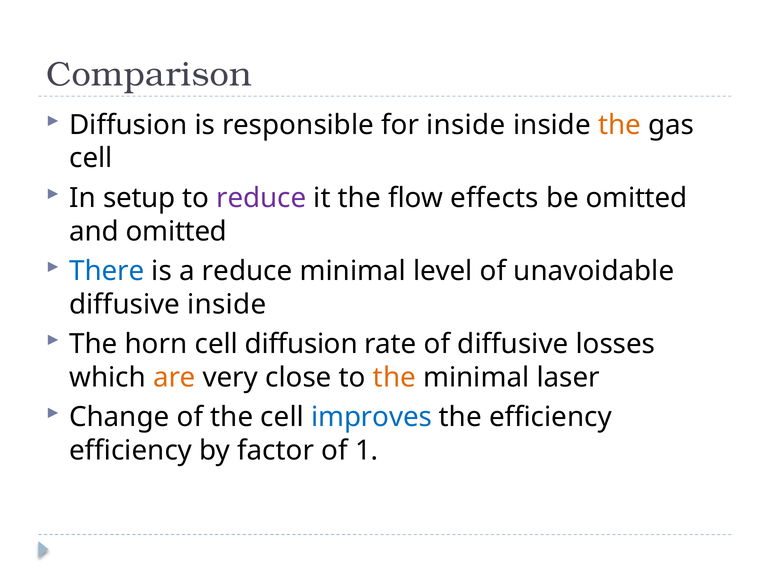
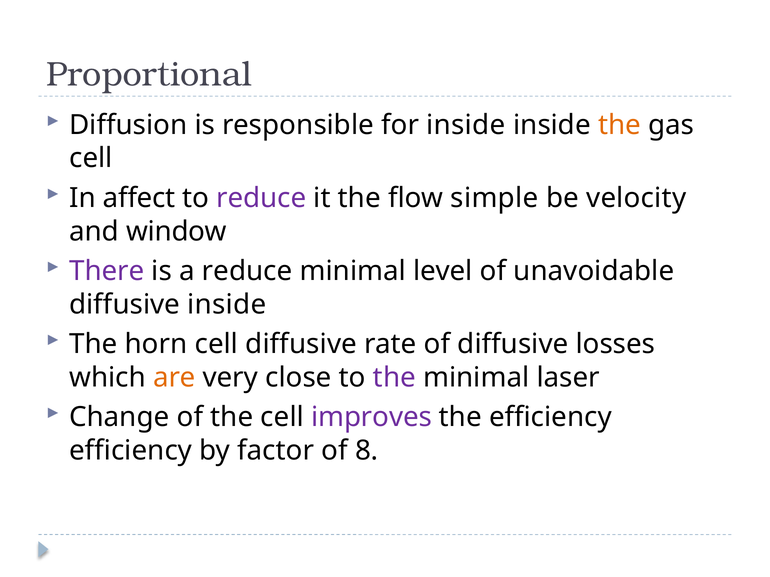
Comparison: Comparison -> Proportional (149, 74)
setup: setup -> affect (139, 198)
effects: effects -> simple (494, 198)
be omitted: omitted -> velocity (636, 198)
and omitted: omitted -> window (176, 232)
There colour: blue -> purple (107, 271)
cell diffusion: diffusion -> diffusive (301, 344)
the colour: orange -> purple (394, 378)
improves colour: blue -> purple (372, 418)
1: 1 -> 8 (367, 451)
